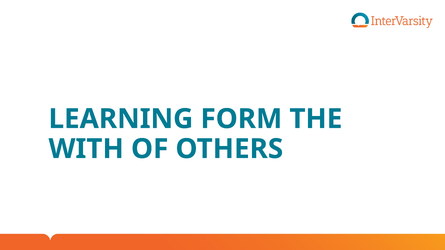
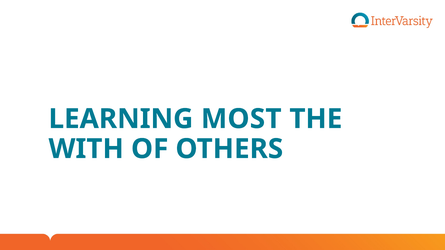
FORM: FORM -> MOST (241, 119)
